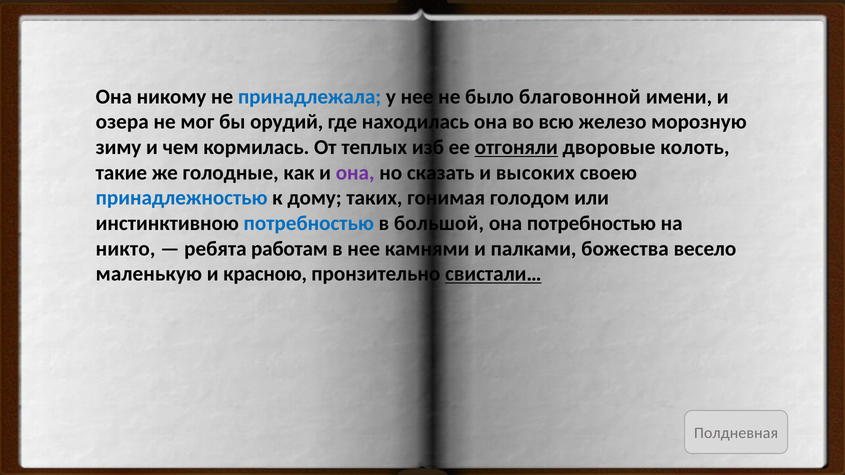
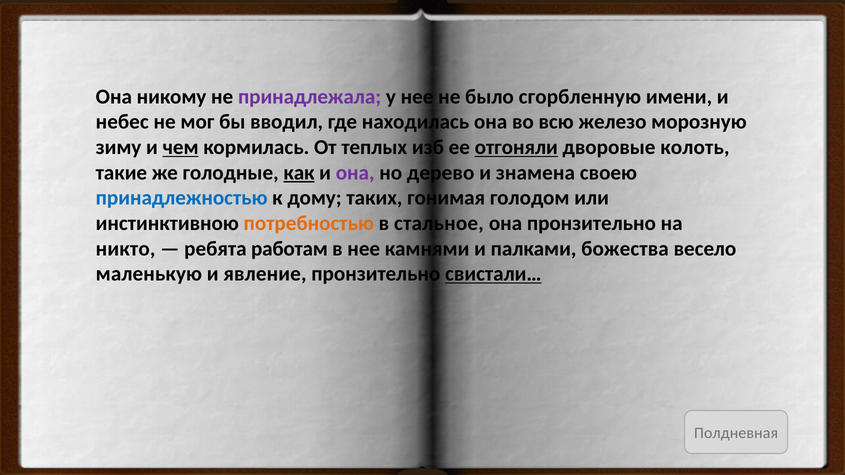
принадлежала colour: blue -> purple (310, 97)
благовонной: благовонной -> сгорбленную (580, 97)
озера: озера -> небес (122, 122)
орудий: орудий -> вводил (287, 122)
чем underline: none -> present (181, 147)
как underline: none -> present (299, 173)
сказать: сказать -> дерево (441, 173)
высоких: высоких -> знамена (535, 173)
потребностью colour: blue -> orange (309, 223)
большой: большой -> стальное (439, 223)
она потребностью: потребностью -> пронзительно (591, 223)
красною: красною -> явление (265, 274)
